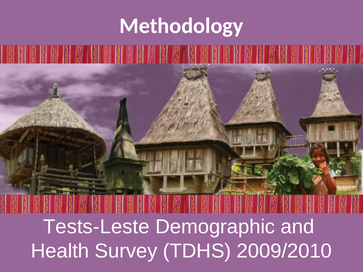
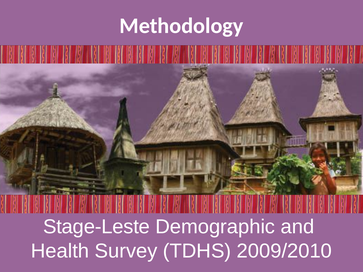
Tests-Leste: Tests-Leste -> Stage-Leste (96, 227)
